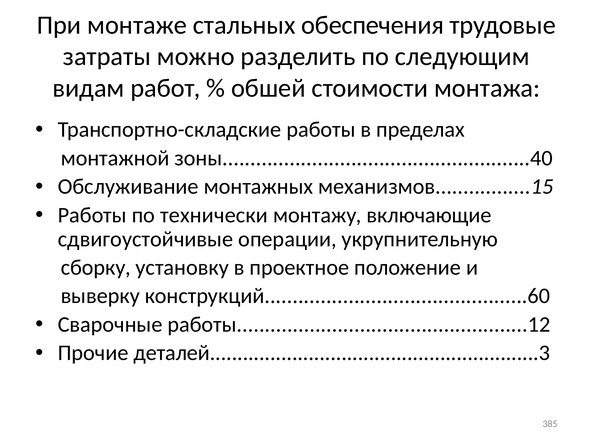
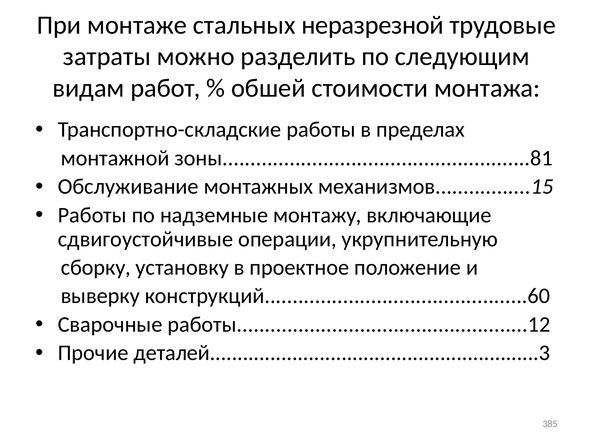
обеспечения: обеспечения -> неразрезной (373, 25)
зоны.......................................................40: зоны.......................................................40 -> зоны.......................................................81 (364, 158)
технически: технически -> надземные (214, 215)
